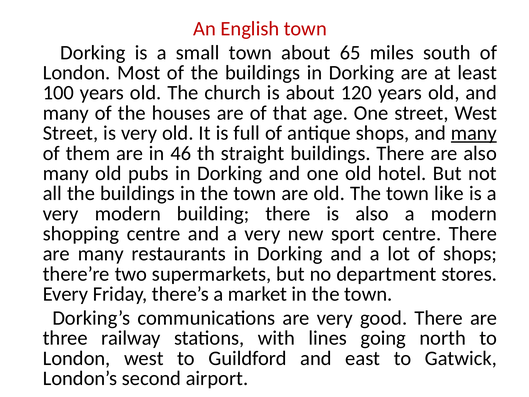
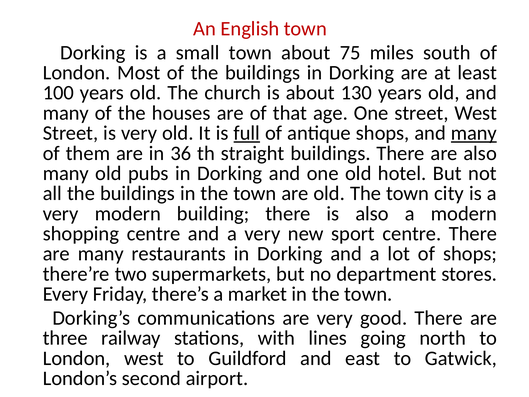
65: 65 -> 75 (350, 53)
120: 120 -> 130 (356, 93)
full underline: none -> present (247, 133)
46: 46 -> 36 (181, 153)
like: like -> city (449, 193)
